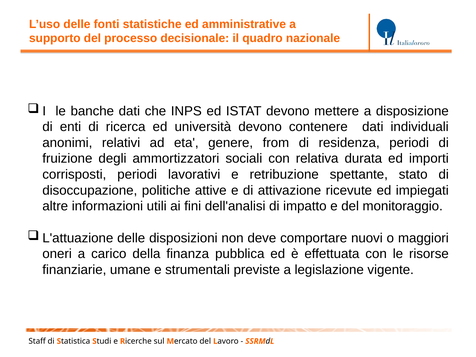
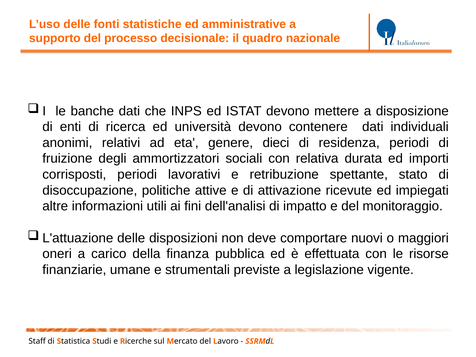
from: from -> dieci (276, 143)
